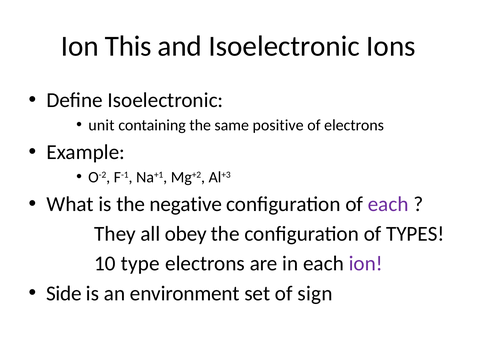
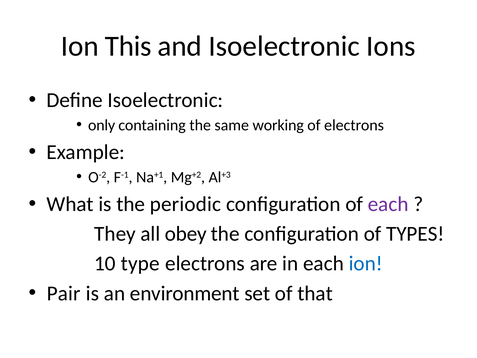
unit: unit -> only (102, 125)
positive: positive -> working (278, 125)
negative: negative -> periodic (186, 204)
ion colour: purple -> blue (366, 263)
Side: Side -> Pair (64, 293)
sign: sign -> that (315, 293)
